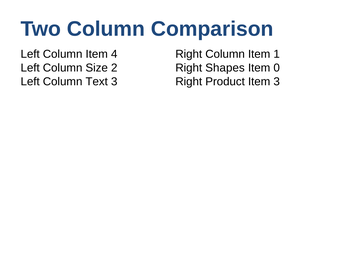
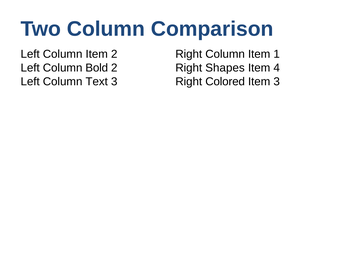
Item 4: 4 -> 2 (114, 54)
Size: Size -> Bold (97, 68)
0: 0 -> 4 (277, 68)
Product: Product -> Colored (225, 82)
